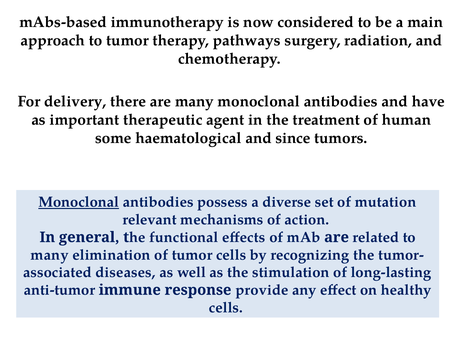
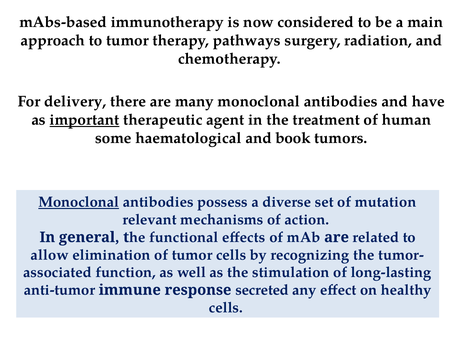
important underline: none -> present (84, 120)
since: since -> book (293, 138)
many: many -> allow (50, 255)
diseases: diseases -> function (126, 273)
provide: provide -> secreted (262, 290)
